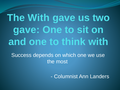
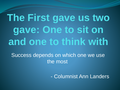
The With: With -> First (39, 18)
